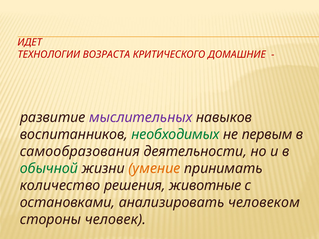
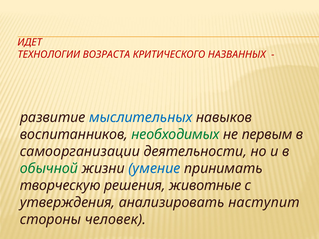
ДОМАШНИЕ: ДОМАШНИЕ -> НАЗВАННЫХ (237, 55)
мыслительных colour: purple -> blue (141, 118)
самообразования: самообразования -> самоорганизации (80, 152)
умение colour: orange -> blue (154, 169)
количество: количество -> творческую (60, 186)
остановками: остановками -> утверждения (67, 203)
человеком: человеком -> наступит (264, 203)
